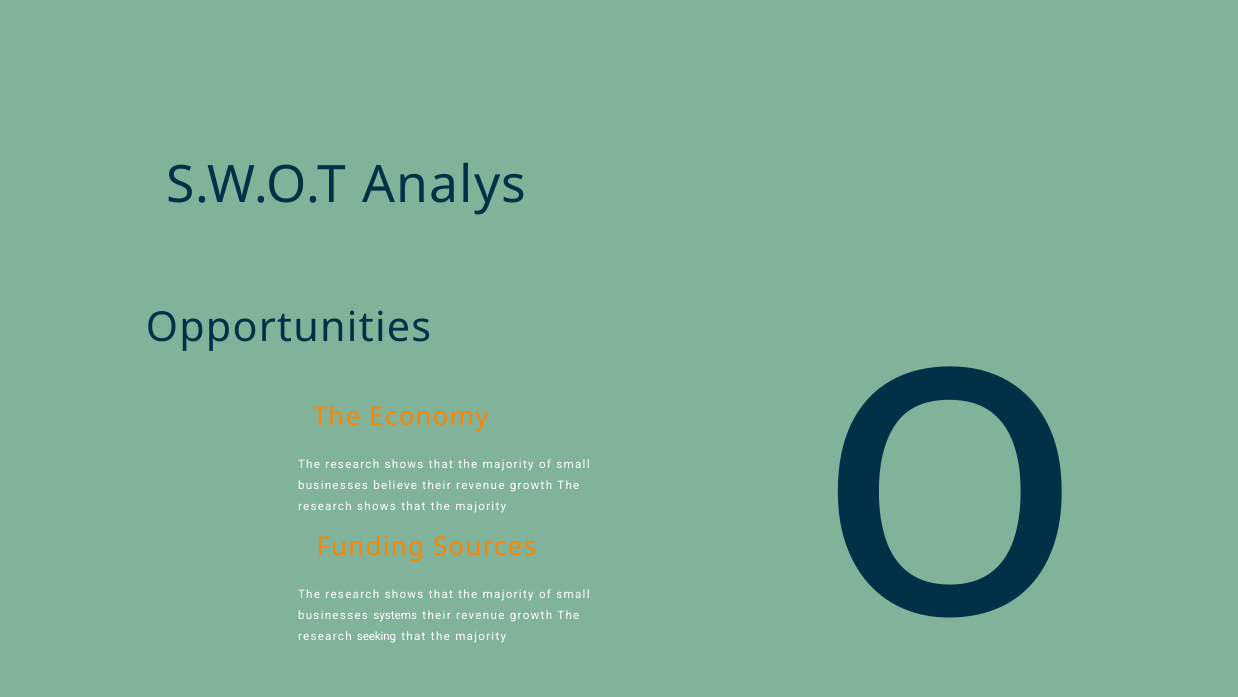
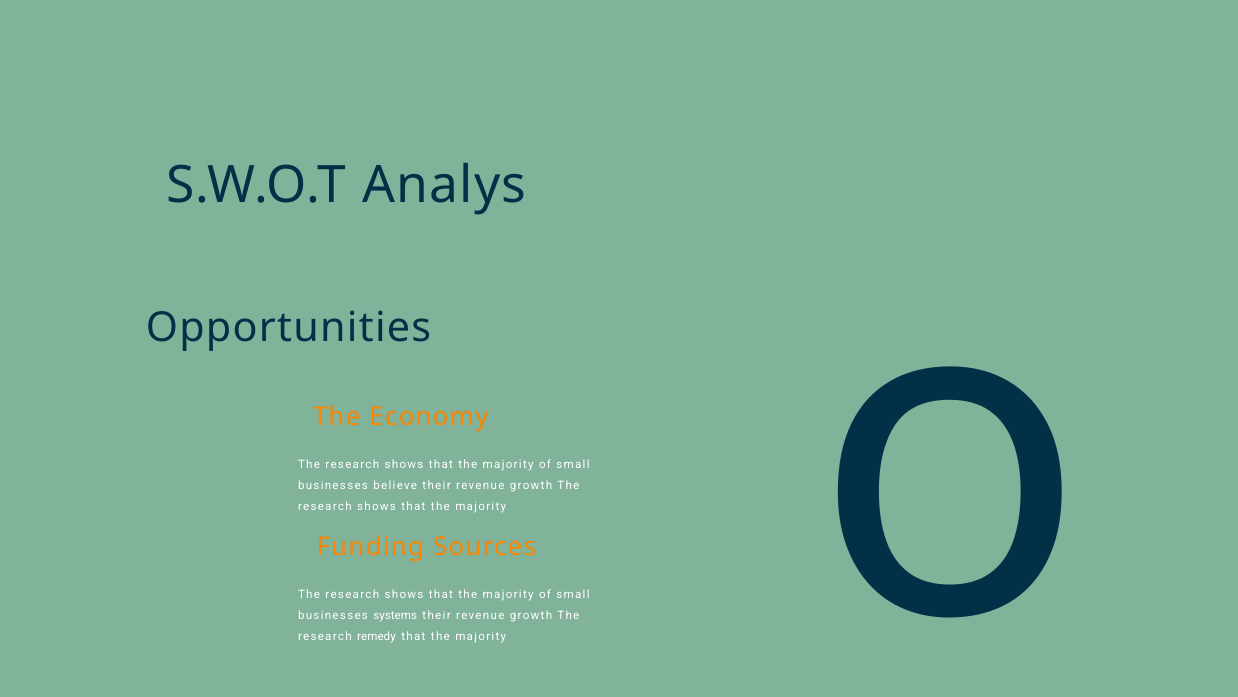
seeking: seeking -> remedy (376, 636)
